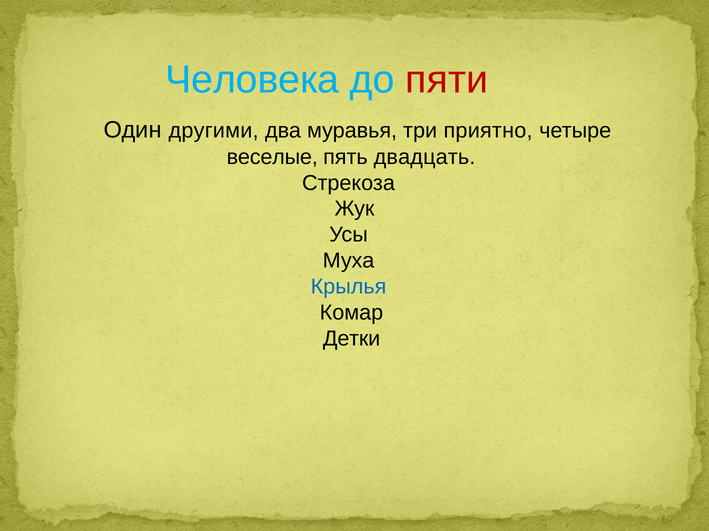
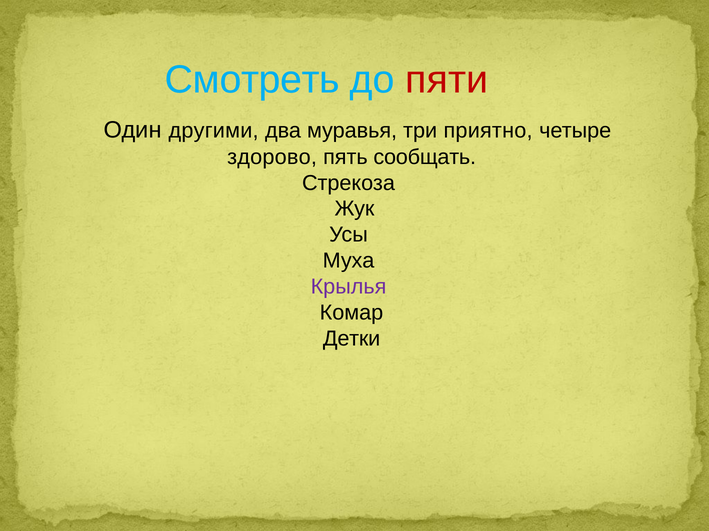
Человека: Человека -> Смотреть (252, 80)
веселые: веселые -> здорово (272, 157)
двадцать: двадцать -> сообщать (425, 157)
Крылья colour: blue -> purple (349, 287)
